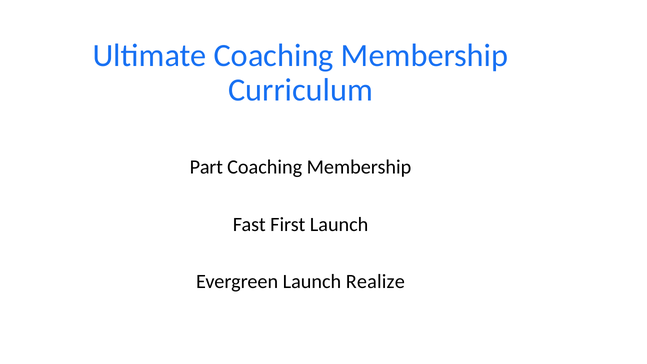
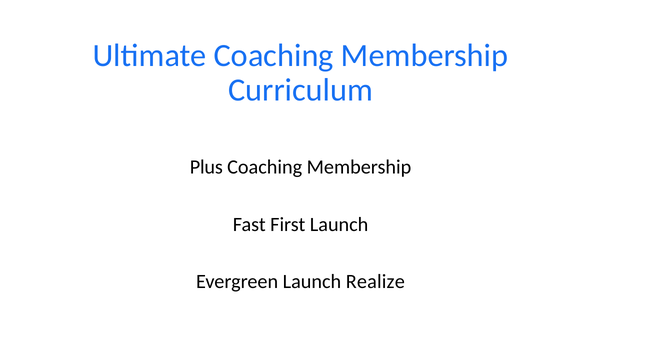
Part: Part -> Plus (206, 167)
